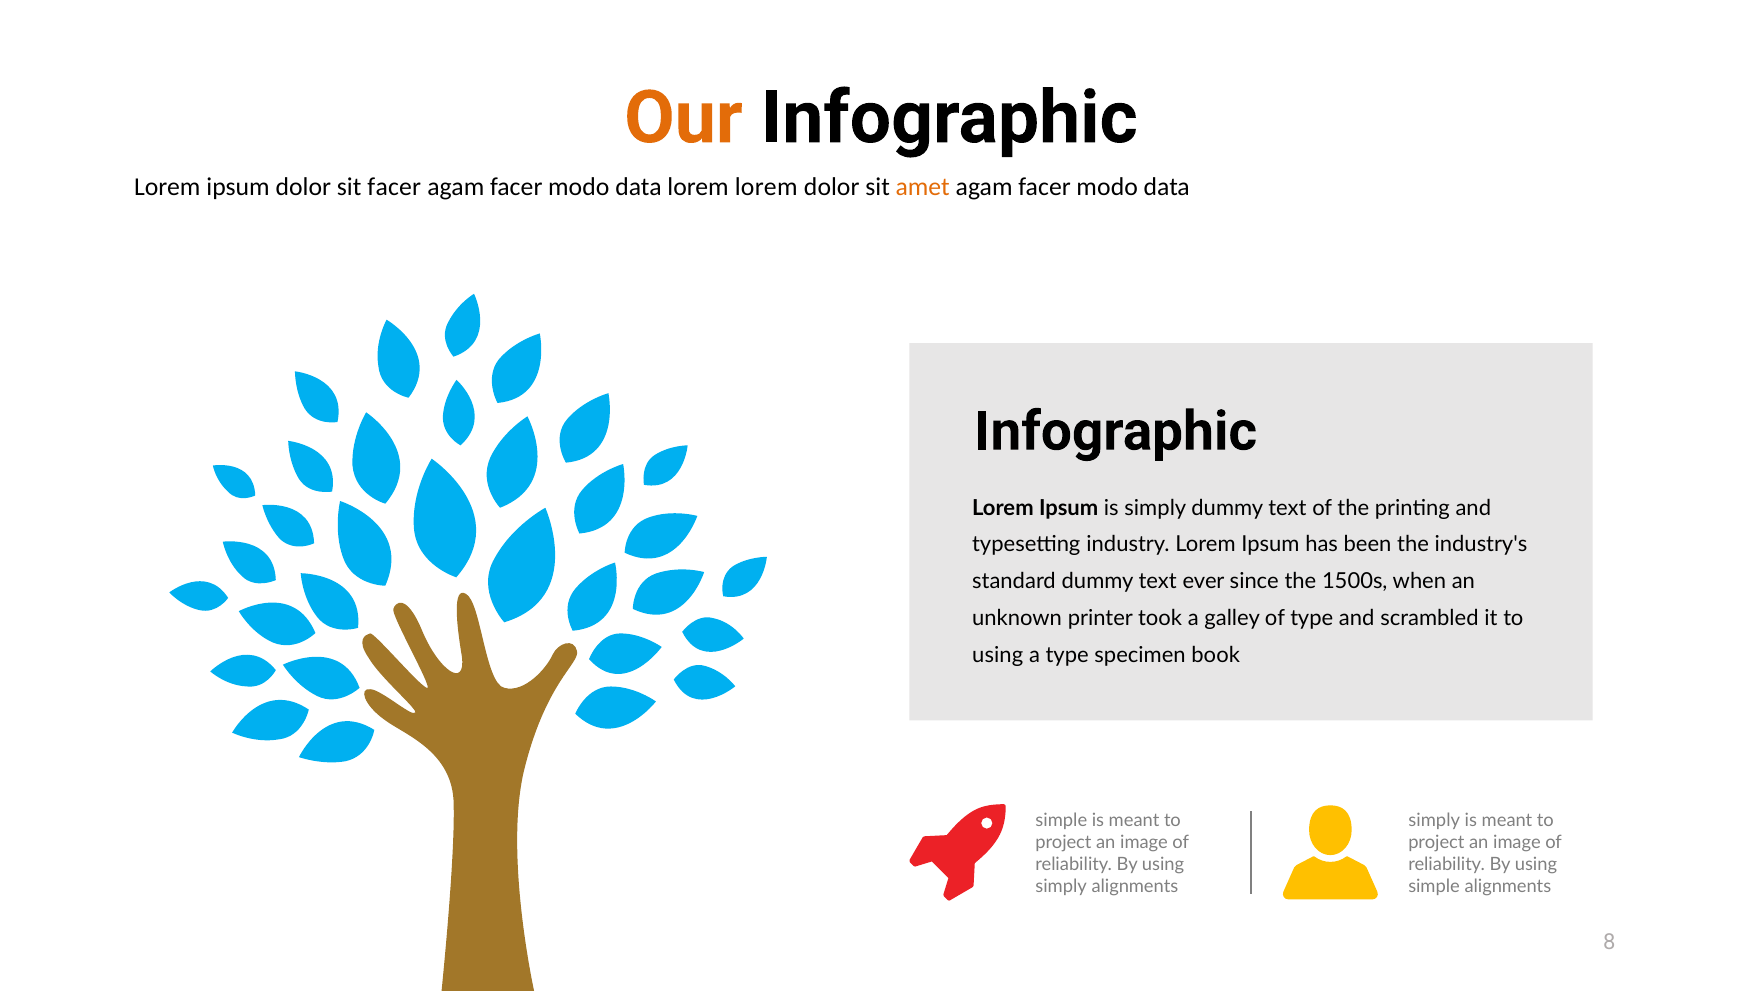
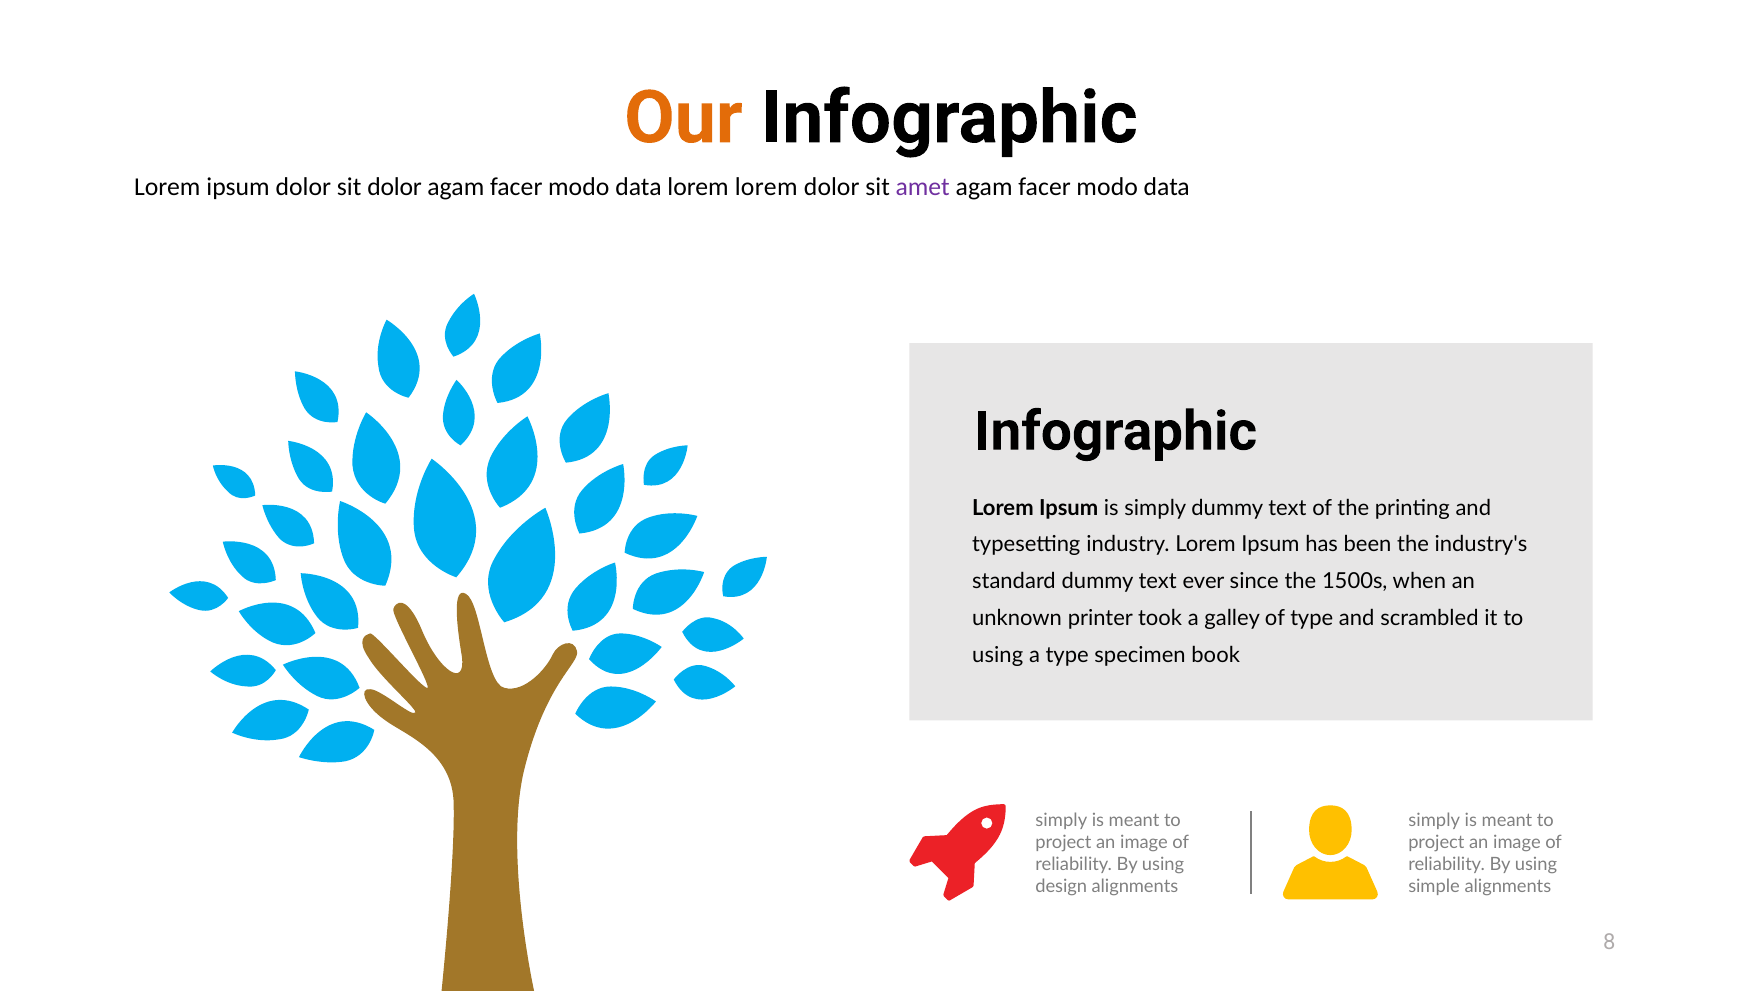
sit facer: facer -> dolor (395, 187)
amet colour: orange -> purple (923, 187)
simple: simple -> simply (1061, 821)
simply: simply -> design (1061, 887)
